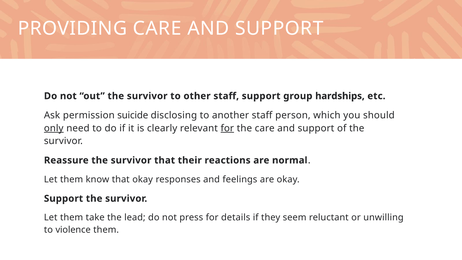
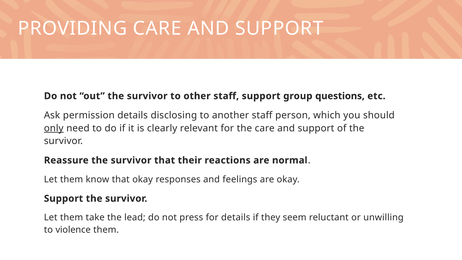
hardships: hardships -> questions (340, 96)
permission suicide: suicide -> details (133, 115)
for underline: present -> none (227, 128)
